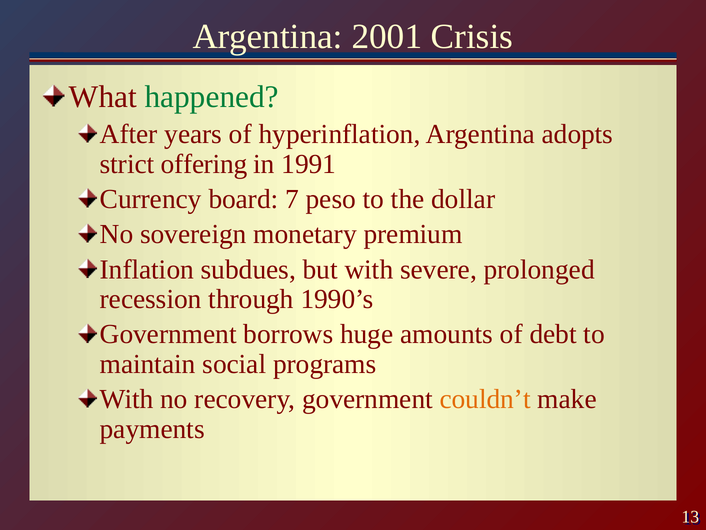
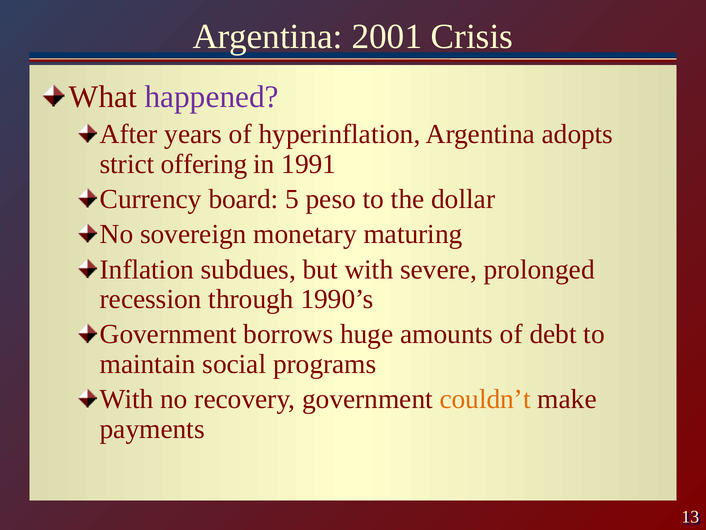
happened colour: green -> purple (212, 97)
7: 7 -> 5 (292, 199)
premium: premium -> maturing (413, 234)
